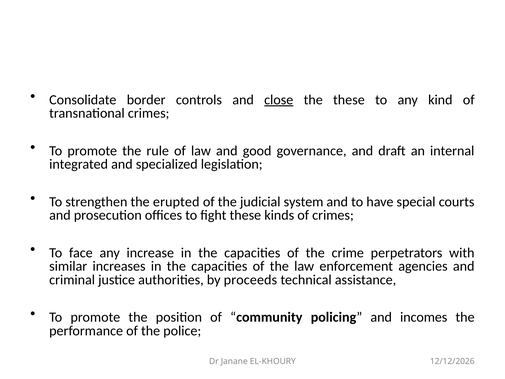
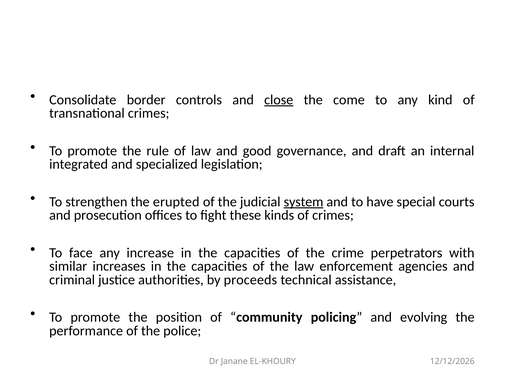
the these: these -> come (349, 100)
system underline: none -> present (304, 202)
incomes: incomes -> evolving (424, 317)
